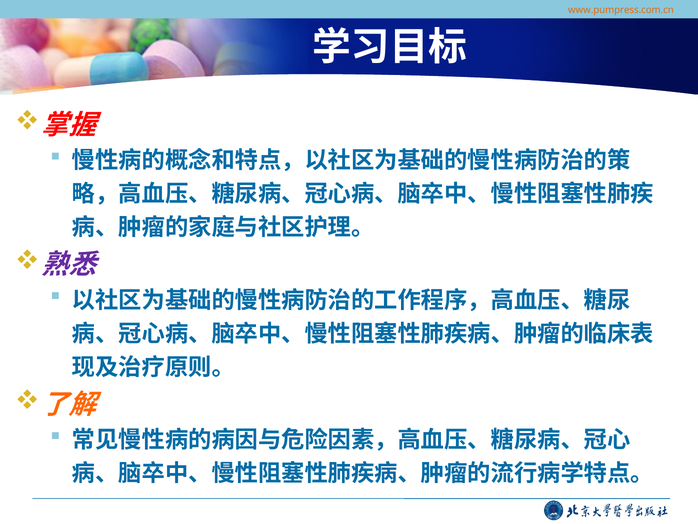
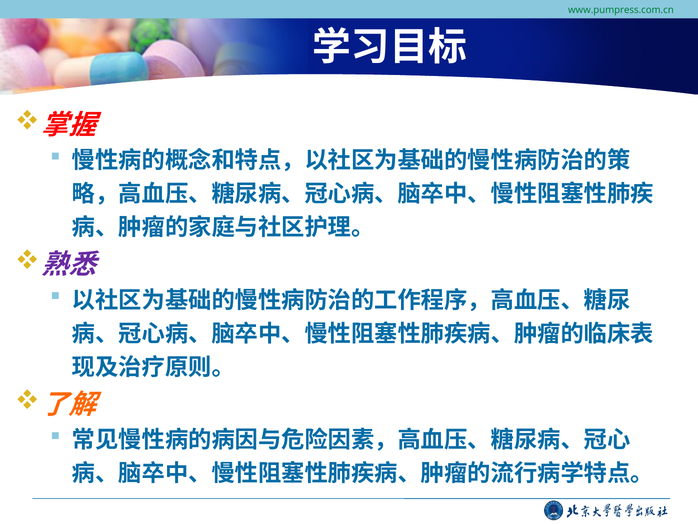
www.pumpress.com.cn colour: orange -> green (621, 10)
